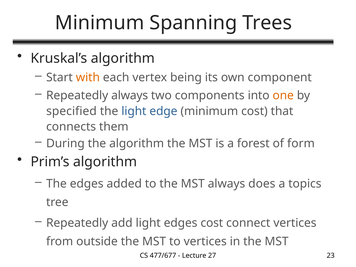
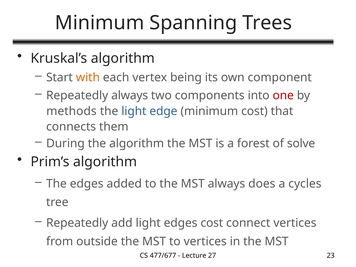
one colour: orange -> red (283, 95)
specified: specified -> methods (71, 111)
form: form -> solve (301, 143)
topics: topics -> cycles (305, 184)
